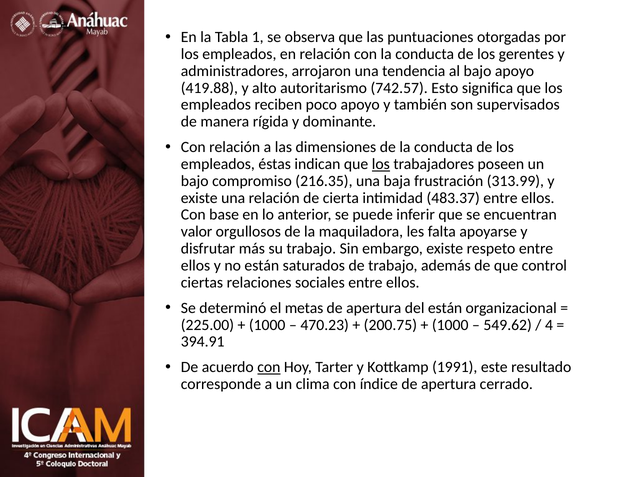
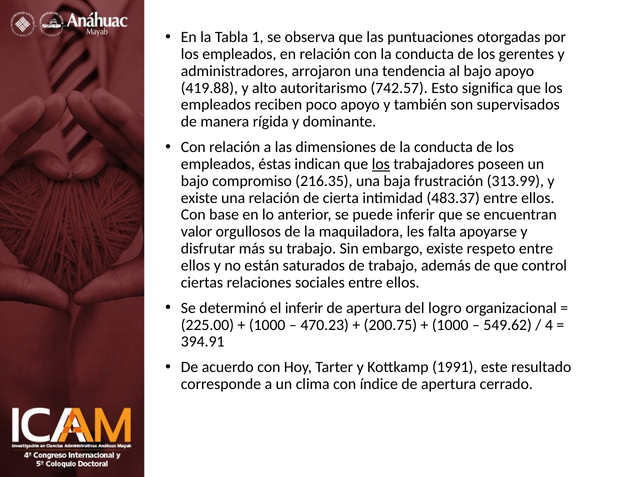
el metas: metas -> inferir (304, 308)
del están: están -> logro (445, 308)
con underline: present -> none (269, 368)
